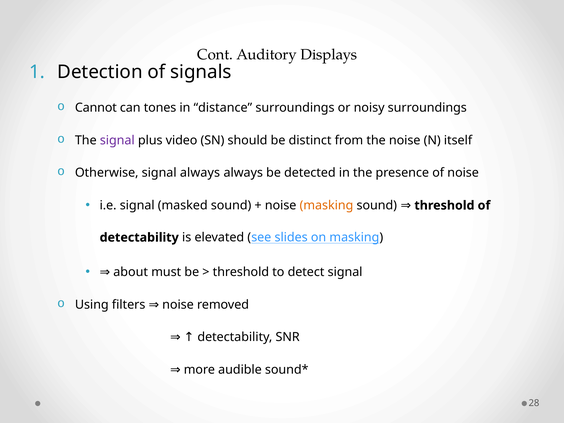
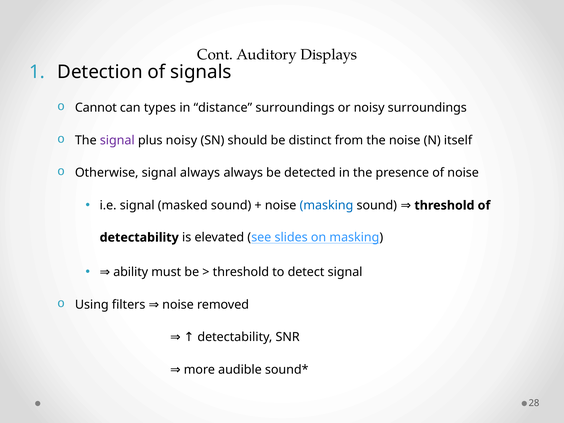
tones: tones -> types (160, 108)
plus video: video -> noisy (181, 140)
masking colour: orange -> blue (326, 205)
about: about -> ability (131, 272)
